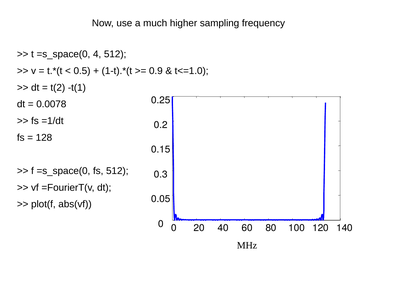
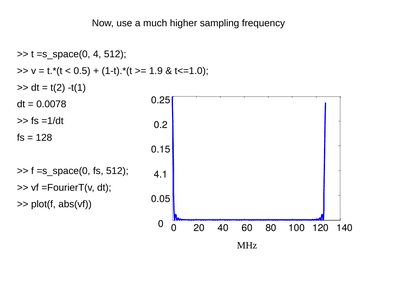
0.9: 0.9 -> 1.9 (156, 71)
0.3: 0.3 -> 4.1 (161, 175)
